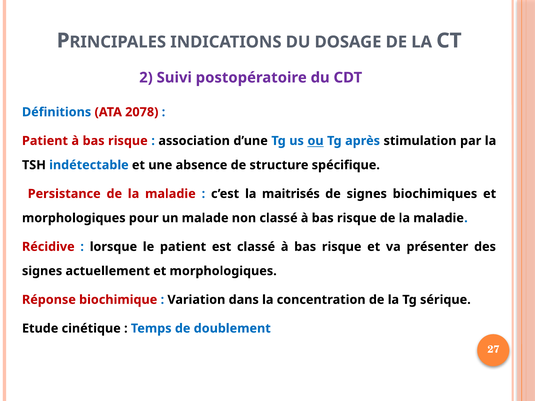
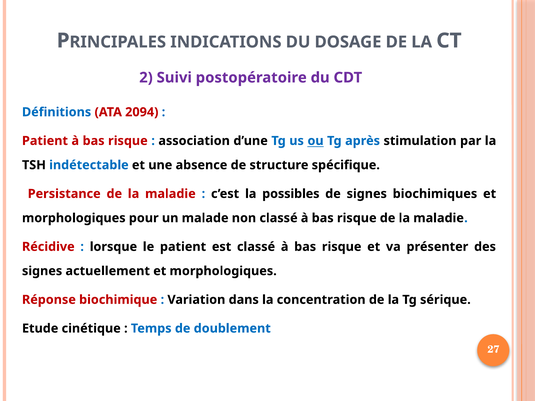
2078: 2078 -> 2094 (142, 112)
maitrisés: maitrisés -> possibles (291, 194)
